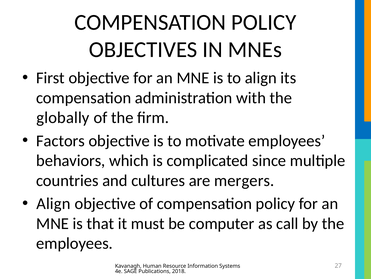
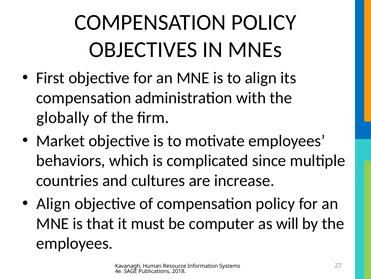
Factors: Factors -> Market (61, 141)
mergers: mergers -> increase (244, 180)
call: call -> will (287, 223)
